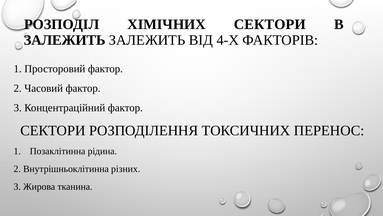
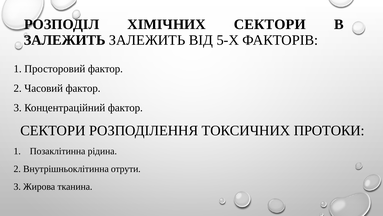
4-Х: 4-Х -> 5-Х (228, 40)
ПЕРЕНОС: ПЕРЕНОС -> ПРОТОКИ (329, 130)
різних: різних -> отрути (126, 168)
